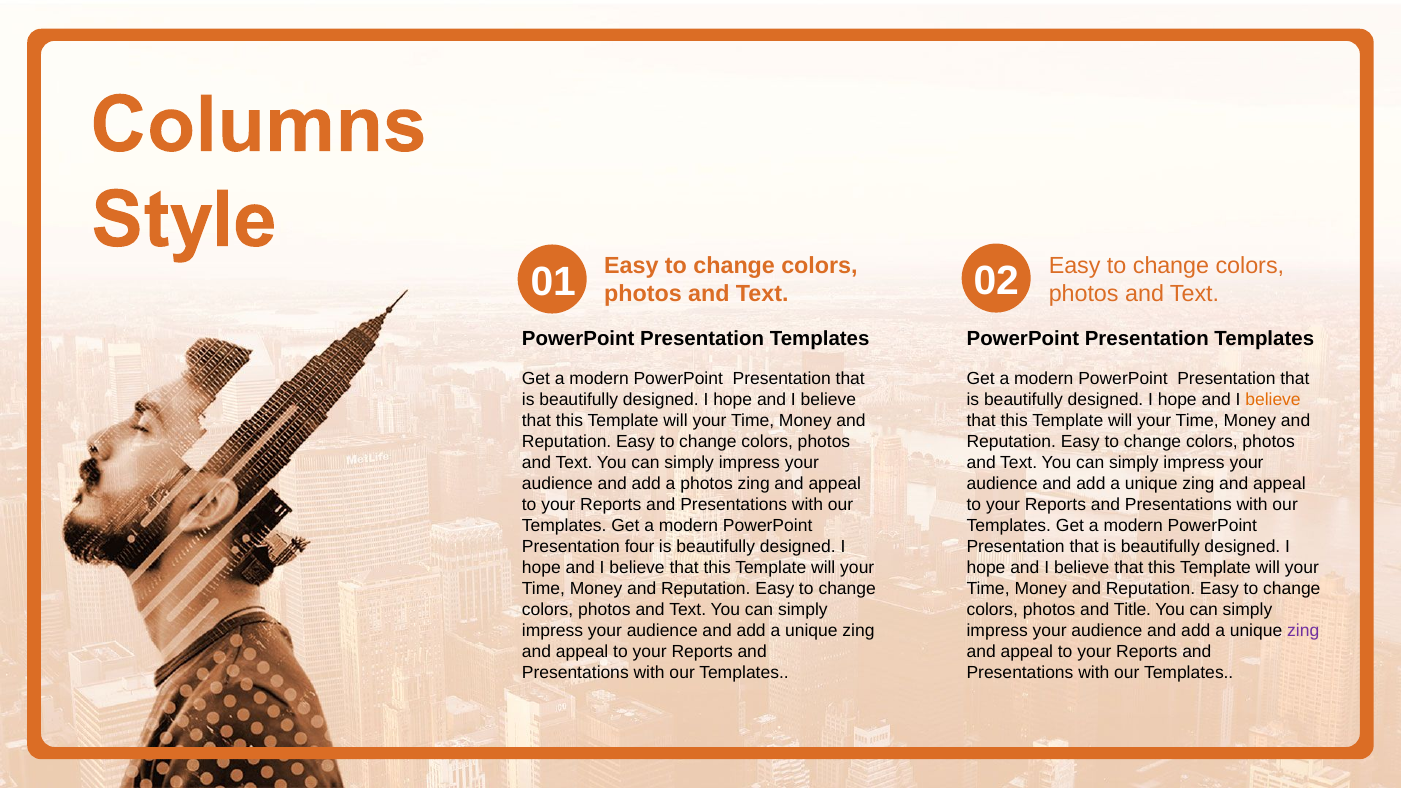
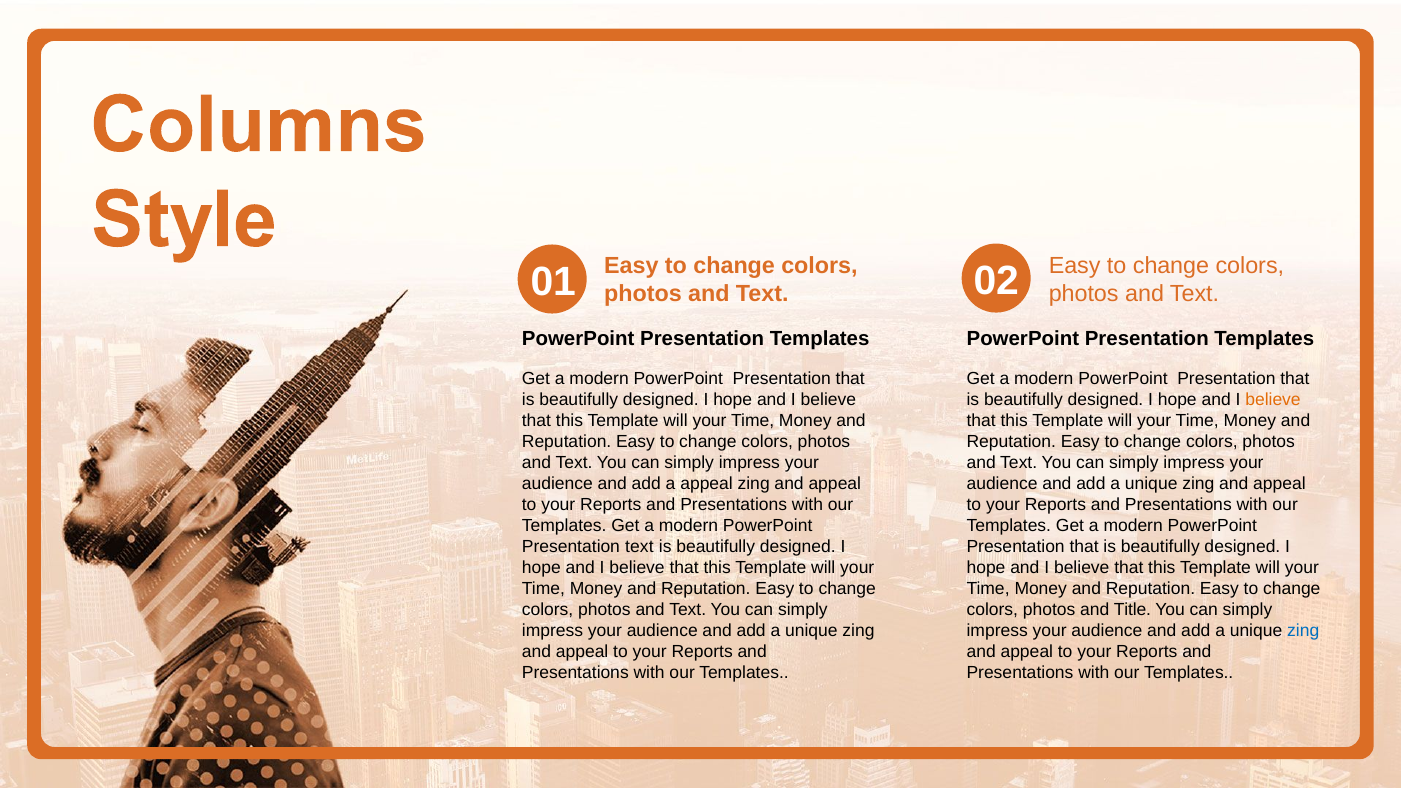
a photos: photos -> appeal (707, 484)
Presentation four: four -> text (639, 547)
zing colour: purple -> blue (1303, 631)
